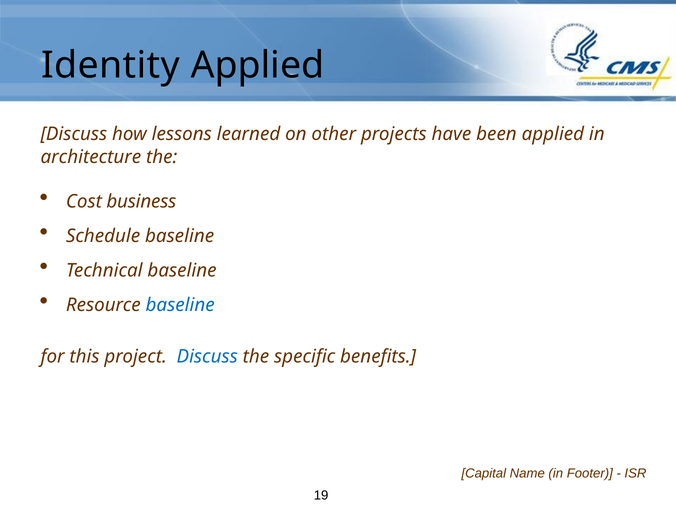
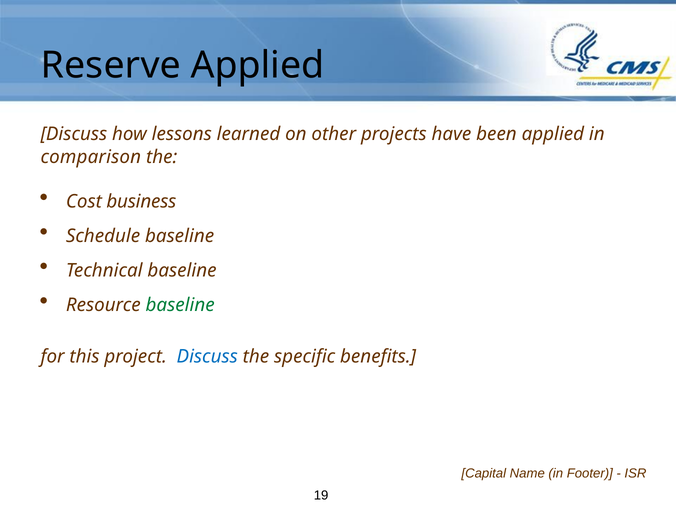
Identity: Identity -> Reserve (111, 65)
architecture: architecture -> comparison (91, 157)
baseline colour: blue -> green (180, 305)
